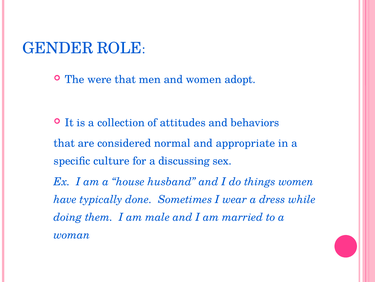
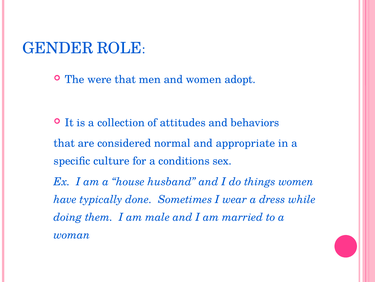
discussing: discussing -> conditions (184, 161)
